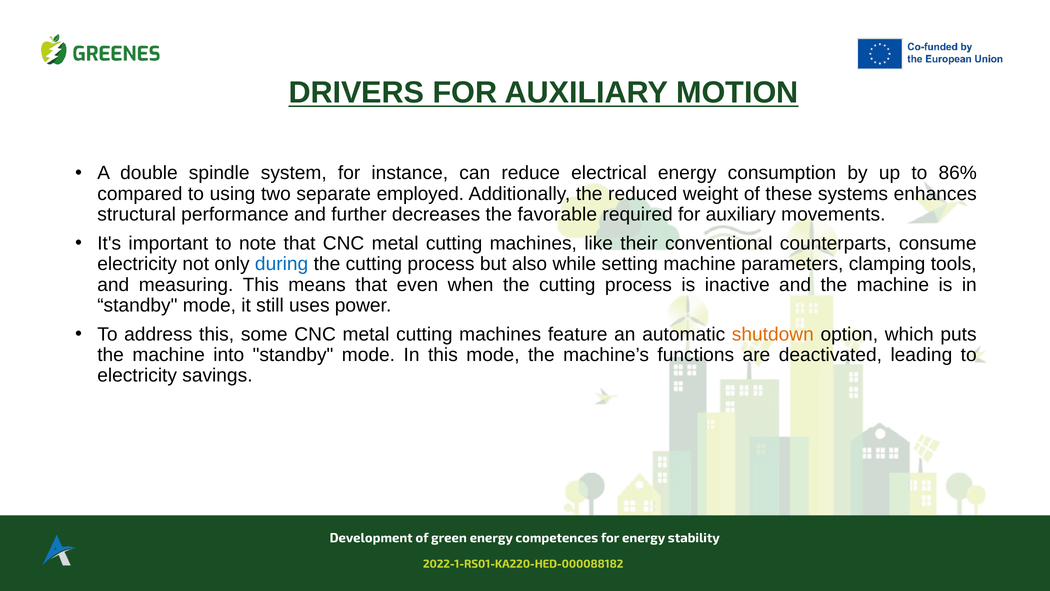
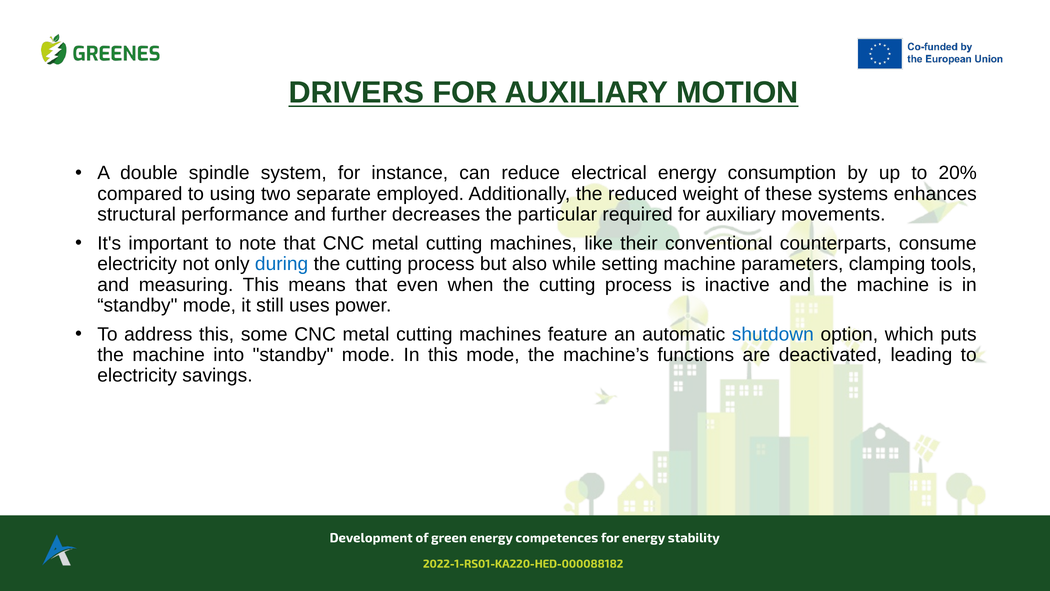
86%: 86% -> 20% (958, 173)
favorable: favorable -> particular (557, 214)
shutdown colour: orange -> blue (773, 334)
